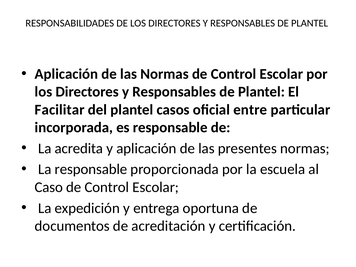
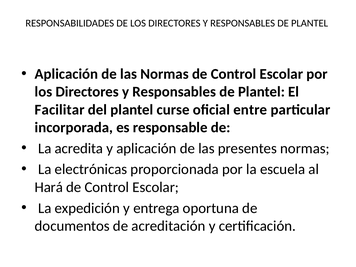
casos: casos -> curse (173, 110)
La responsable: responsable -> electrónicas (91, 169)
Caso: Caso -> Hará (49, 187)
